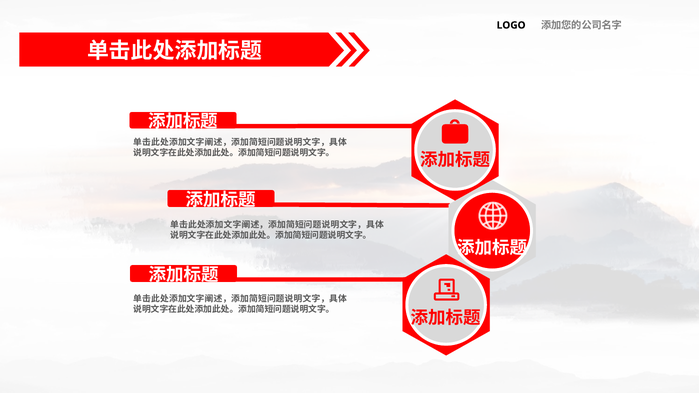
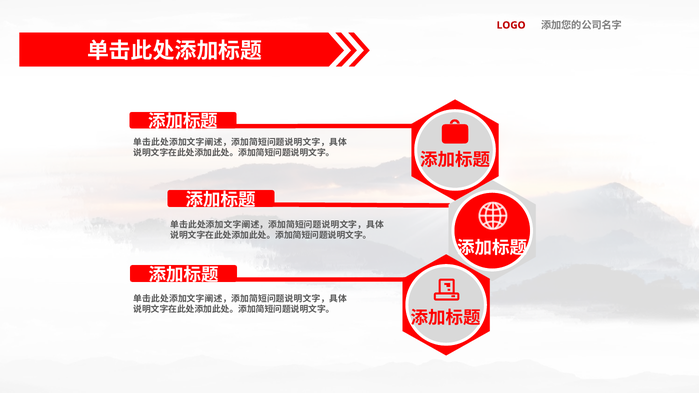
LOGO colour: black -> red (511, 25)
